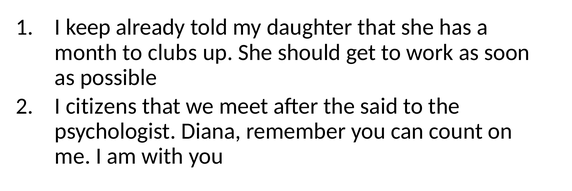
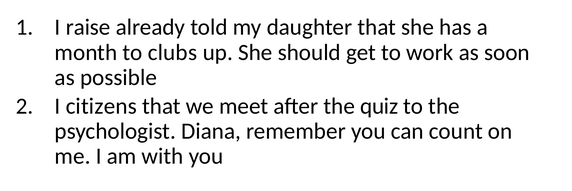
keep: keep -> raise (88, 27)
said: said -> quiz (379, 106)
